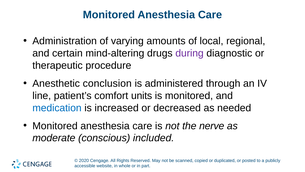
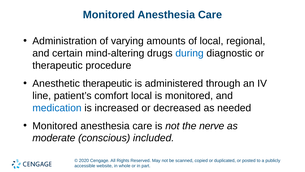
during colour: purple -> blue (190, 53)
Anesthetic conclusion: conclusion -> therapeutic (107, 83)
comfort units: units -> local (142, 95)
